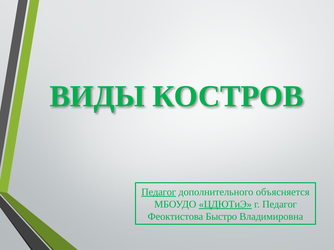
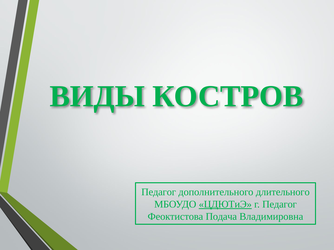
Педагог underline: present -> none (159, 192)
объясняется: объясняется -> длительного (283, 192)
Быстро: Быстро -> Подача (221, 217)
